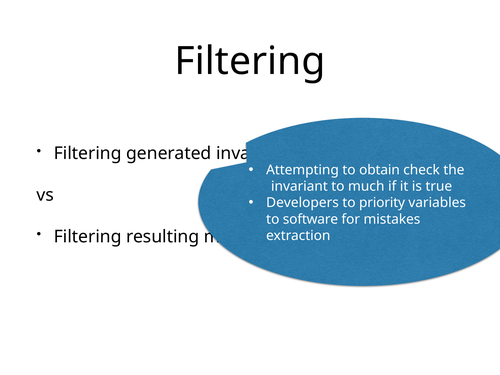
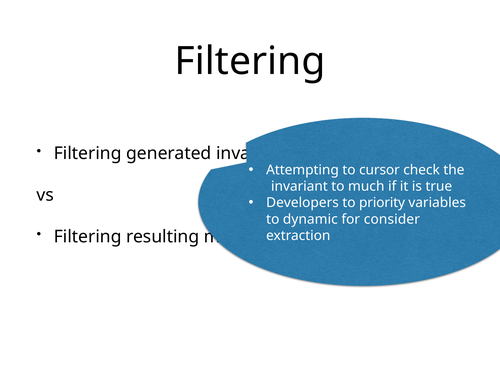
obtain: obtain -> cursor (379, 170)
software: software -> dynamic (310, 219)
mistakes: mistakes -> consider (392, 219)
